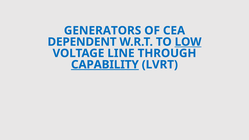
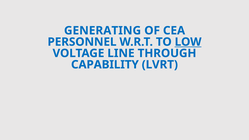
GENERATORS: GENERATORS -> GENERATING (103, 31)
DEPENDENT: DEPENDENT -> PERSONNEL (82, 42)
CAPABILITY underline: present -> none (105, 65)
